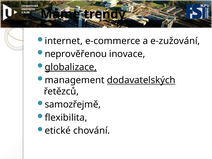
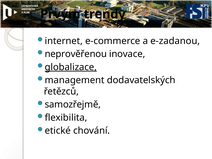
Máme: Máme -> Prvým (60, 14)
e-zužování: e-zužování -> e-zadanou (175, 41)
dodavatelských underline: present -> none (141, 80)
